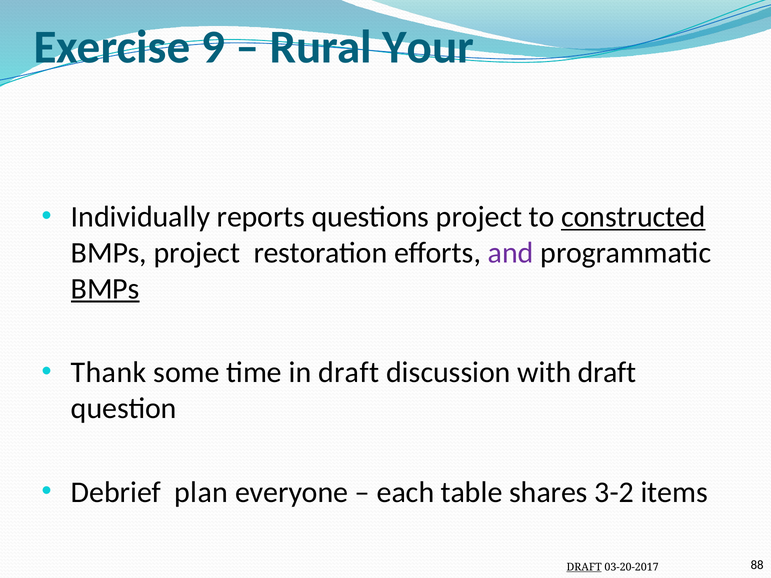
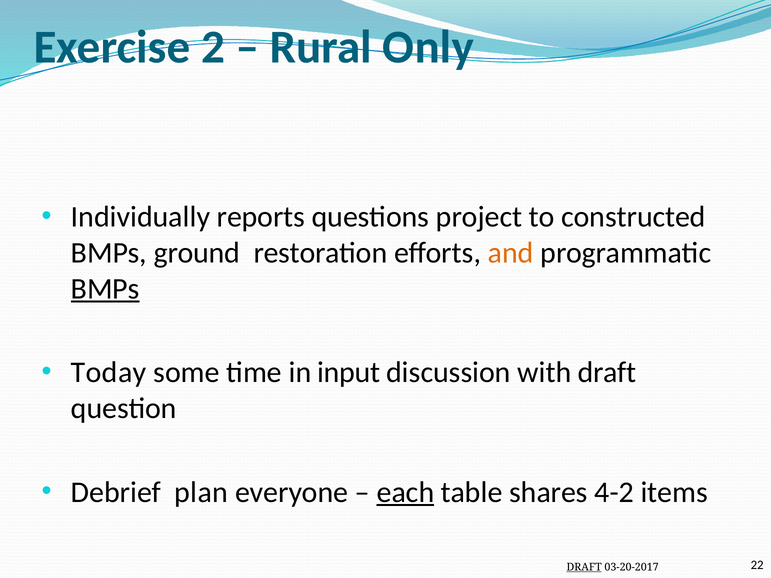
9: 9 -> 2 (213, 47)
Your: Your -> Only (428, 47)
constructed underline: present -> none (633, 217)
BMPs project: project -> ground (197, 253)
and colour: purple -> orange (511, 253)
Thank: Thank -> Today (109, 373)
in draft: draft -> input (349, 373)
each underline: none -> present (405, 492)
3-2: 3-2 -> 4-2 (614, 492)
88: 88 -> 22 (757, 565)
